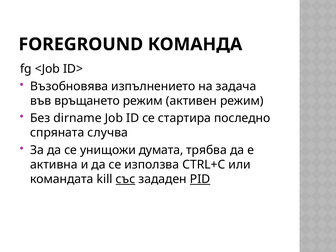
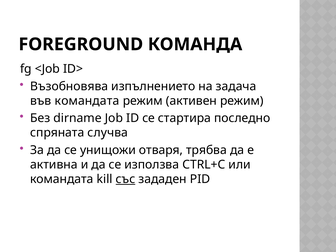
във връщането: връщането -> командата (87, 101)
думата: думата -> отваря (161, 150)
PID underline: present -> none (200, 179)
